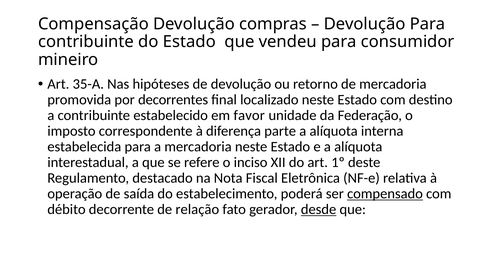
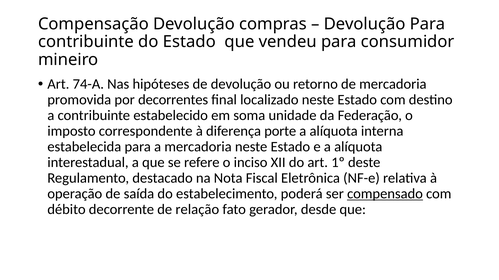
35-A: 35-A -> 74-A (88, 84)
favor: favor -> soma (249, 116)
parte: parte -> porte (280, 131)
desde underline: present -> none (319, 210)
